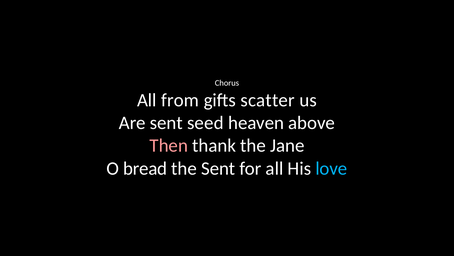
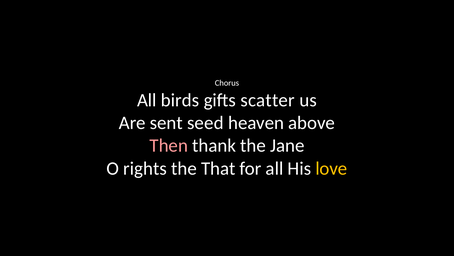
from: from -> birds (180, 100)
bread: bread -> rights (145, 168)
the Sent: Sent -> That (218, 168)
love colour: light blue -> yellow (331, 168)
